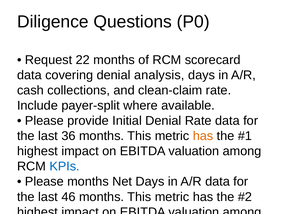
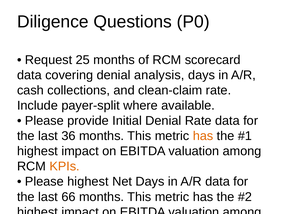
22: 22 -> 25 (83, 60)
KPIs colour: blue -> orange (65, 166)
Please months: months -> highest (88, 181)
46: 46 -> 66 (68, 197)
